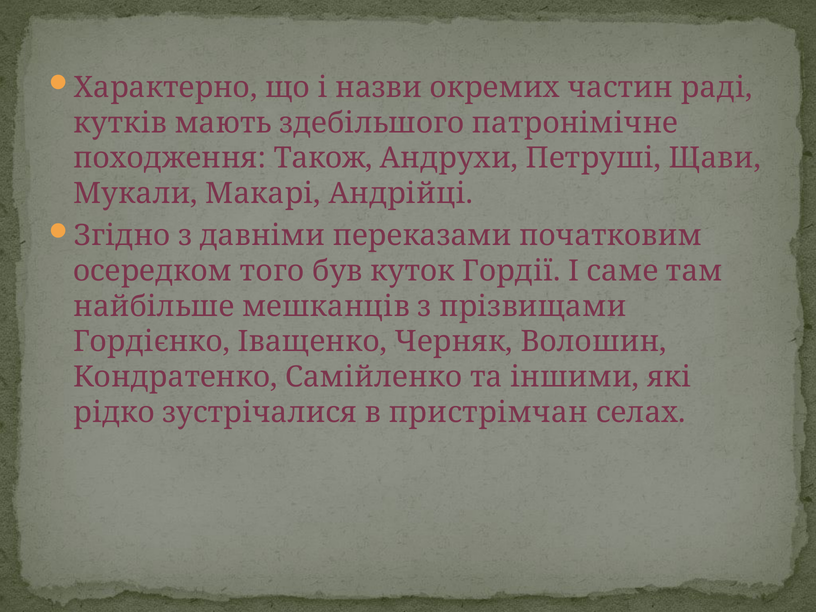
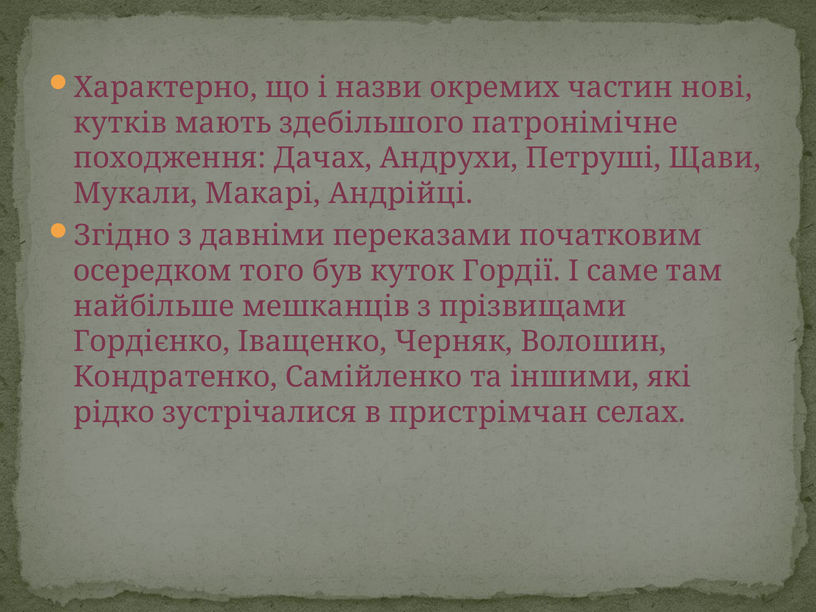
раді: раді -> нові (717, 87)
Також: Також -> Дачах (323, 158)
